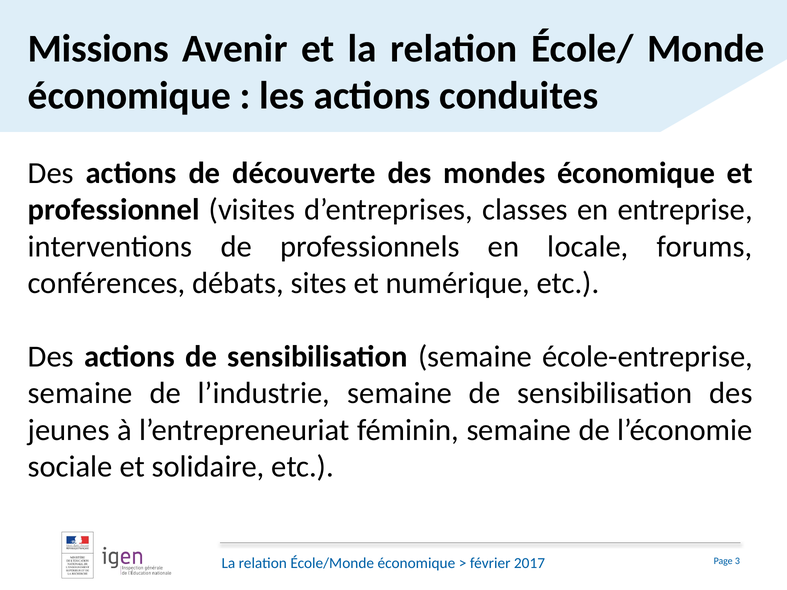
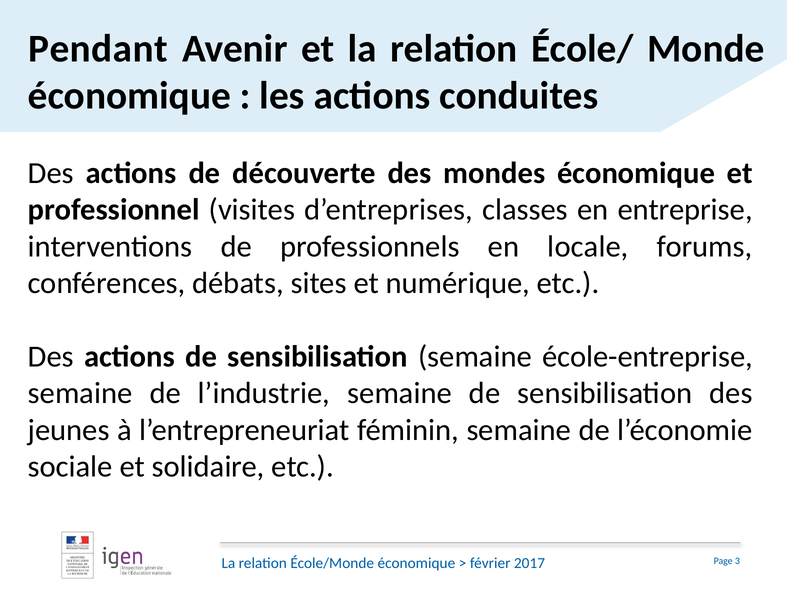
Missions: Missions -> Pendant (98, 49)
